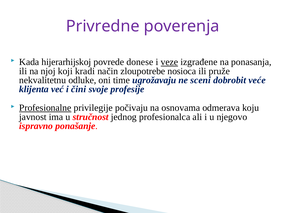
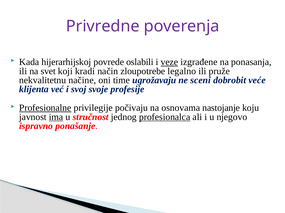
donese: donese -> oslabili (140, 62)
njoj: njoj -> svet (48, 71)
nosioca: nosioca -> legalno (182, 71)
odluke: odluke -> načine (82, 80)
čini: čini -> svoj (79, 90)
odmerava: odmerava -> nastojanje (221, 108)
ima underline: none -> present (56, 117)
profesionalca underline: none -> present (165, 117)
